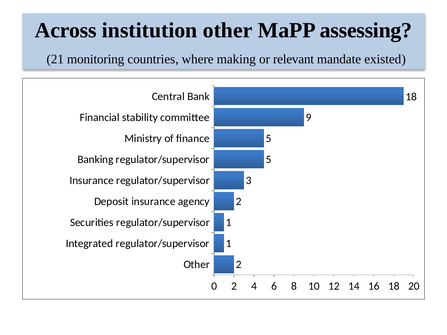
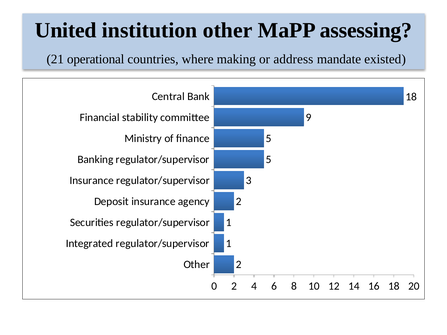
Across: Across -> United (66, 30)
monitoring: monitoring -> operational (96, 59)
relevant: relevant -> address (293, 59)
